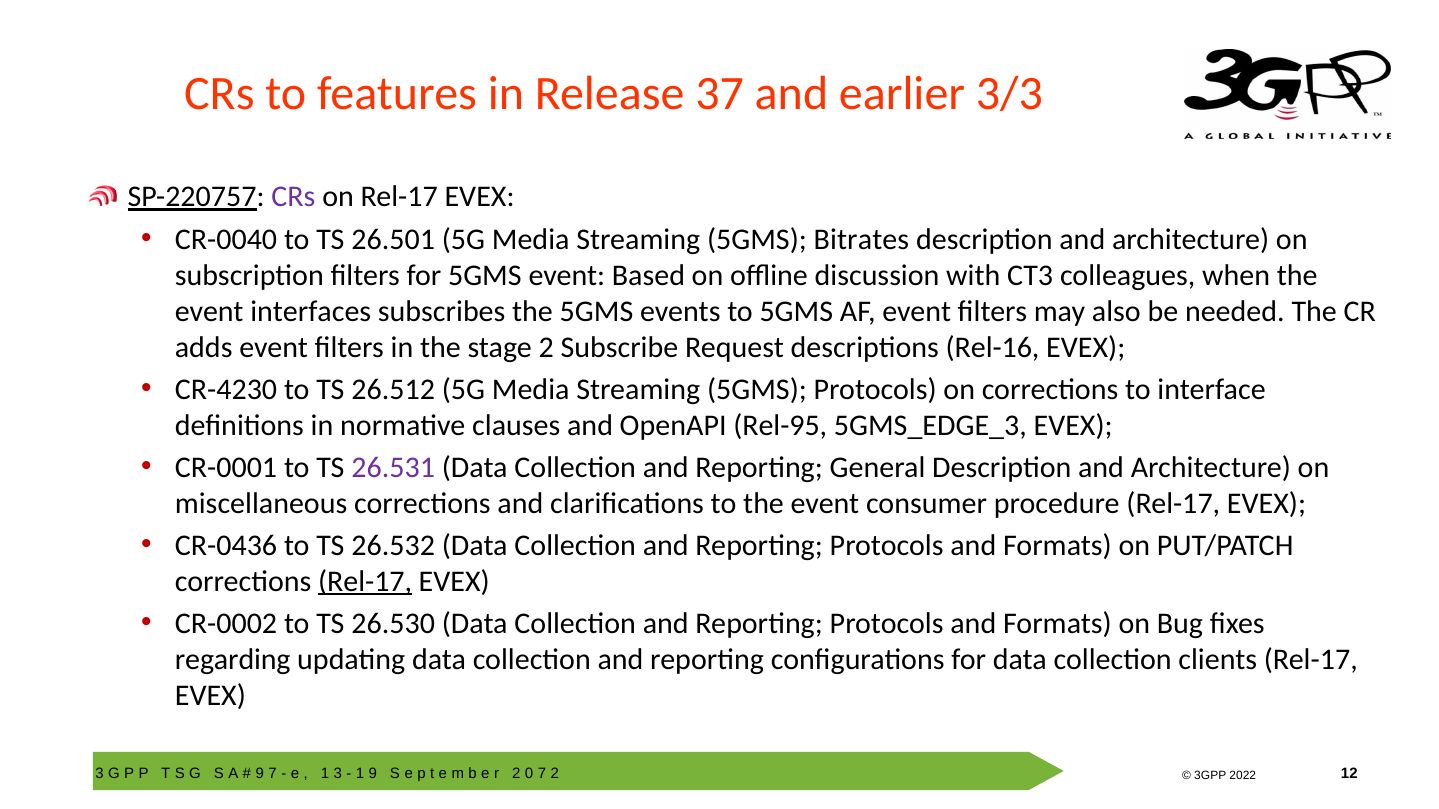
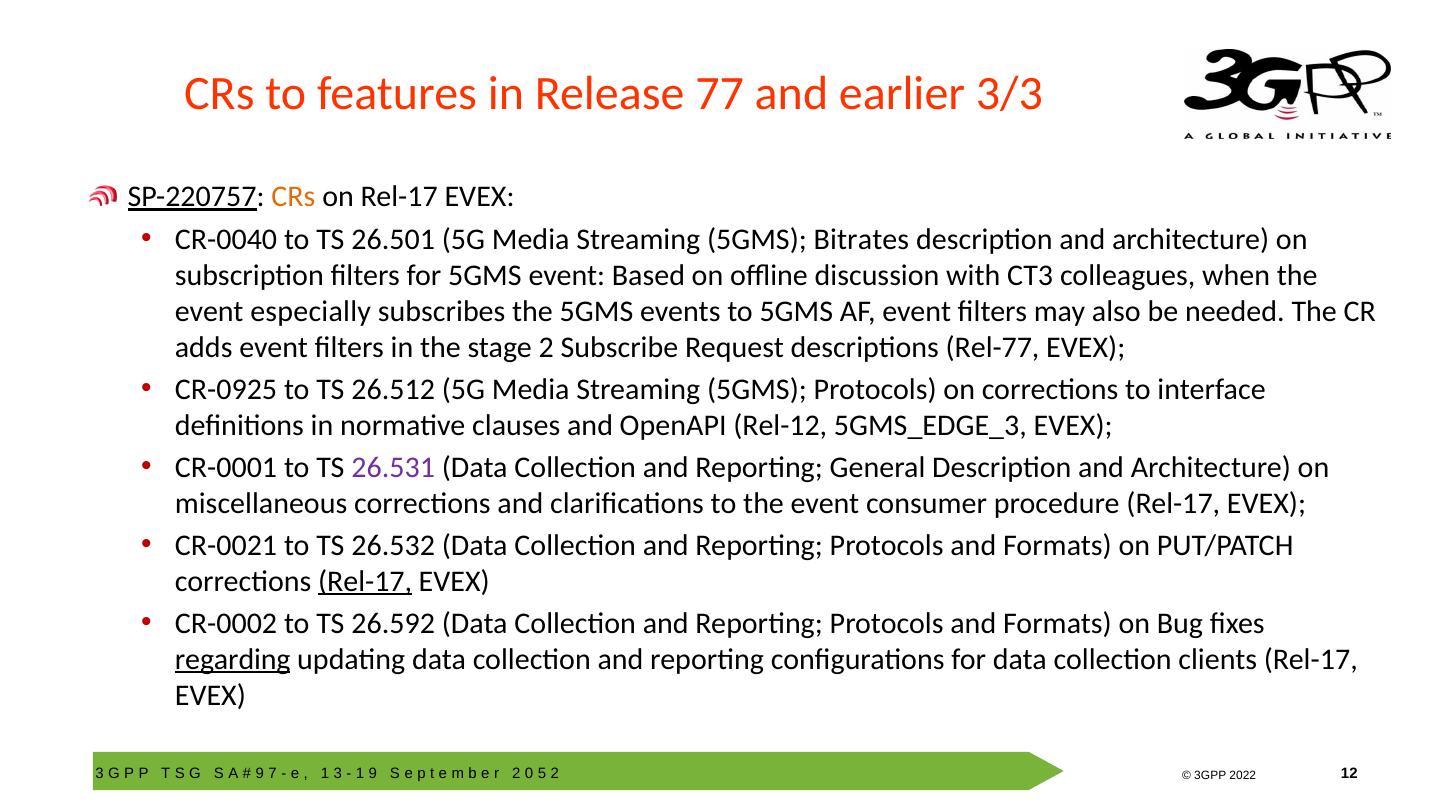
37: 37 -> 77 (720, 94)
CRs colour: purple -> orange (293, 197)
interfaces: interfaces -> especially (311, 312)
Rel-16: Rel-16 -> Rel-77 (993, 348)
CR-4230: CR-4230 -> CR-0925 (226, 390)
Rel-95: Rel-95 -> Rel-12 (780, 426)
CR-0436: CR-0436 -> CR-0021 (226, 546)
26.530: 26.530 -> 26.592 (393, 624)
regarding underline: none -> present (233, 660)
7: 7 -> 5 (542, 774)
